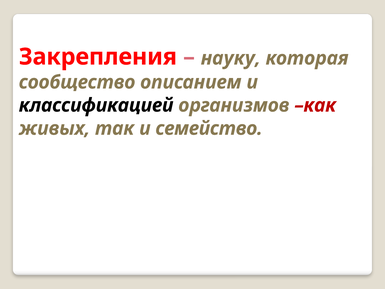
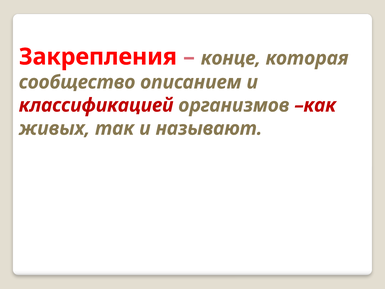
науку: науку -> конце (231, 58)
классификацией colour: black -> red (96, 105)
семейство: семейство -> называют (209, 128)
